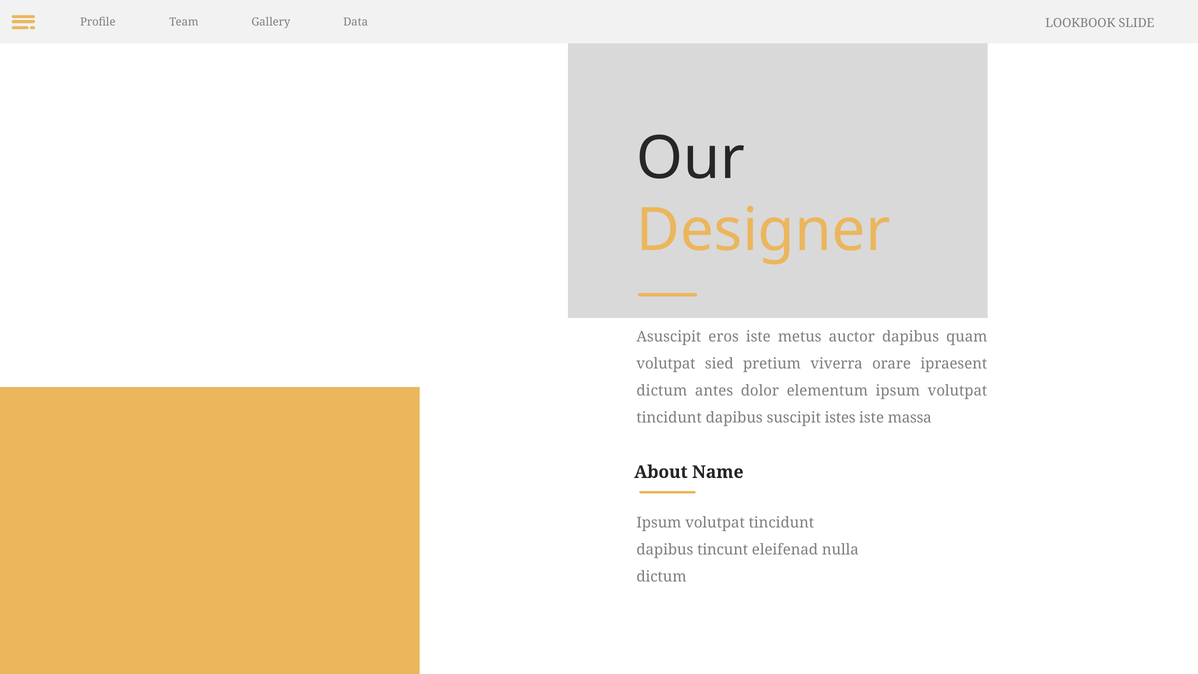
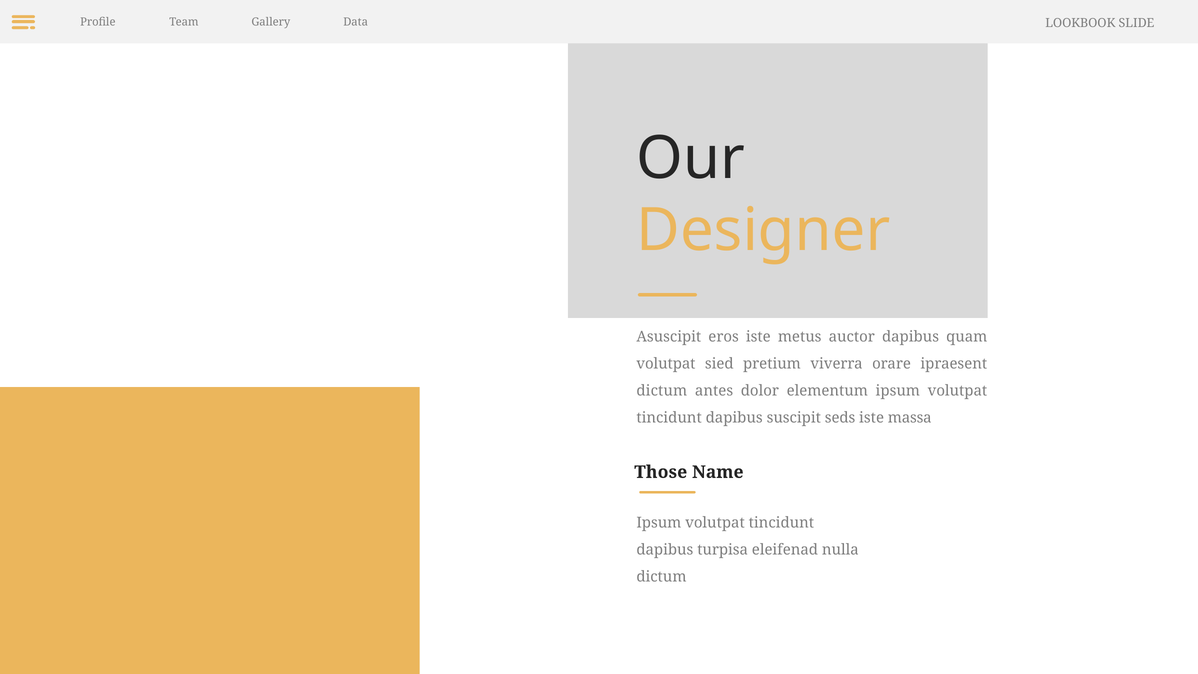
istes: istes -> seds (840, 418)
About: About -> Those (661, 472)
tincunt: tincunt -> turpisa (723, 550)
